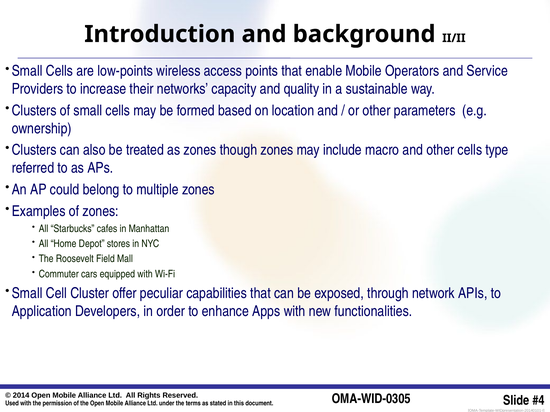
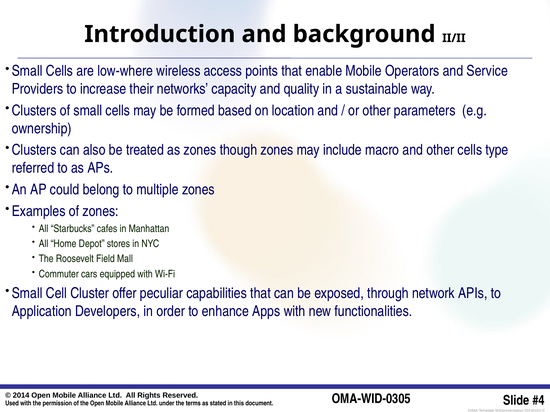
low-points: low-points -> low-where (125, 71)
